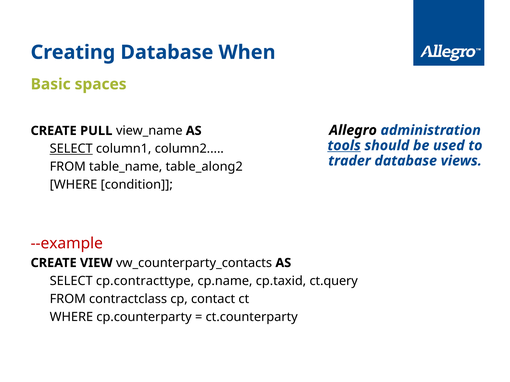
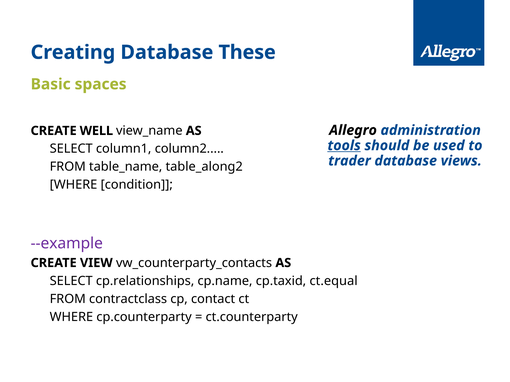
When: When -> These (247, 52)
PULL: PULL -> WELL (96, 131)
SELECT underline: present -> none (71, 149)
--example colour: red -> purple (67, 244)
cp.contracttype: cp.contracttype -> cp.relationships (145, 281)
ct.query: ct.query -> ct.equal (334, 281)
